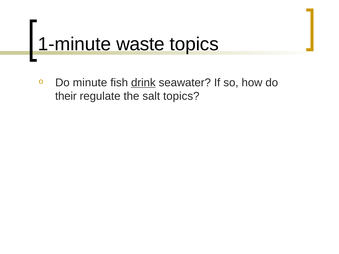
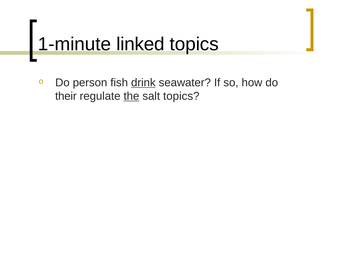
waste: waste -> linked (140, 44)
minute: minute -> person (90, 83)
the underline: none -> present (131, 96)
